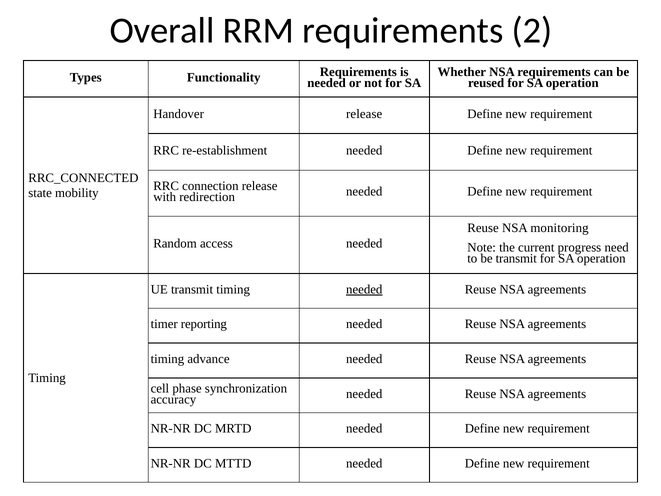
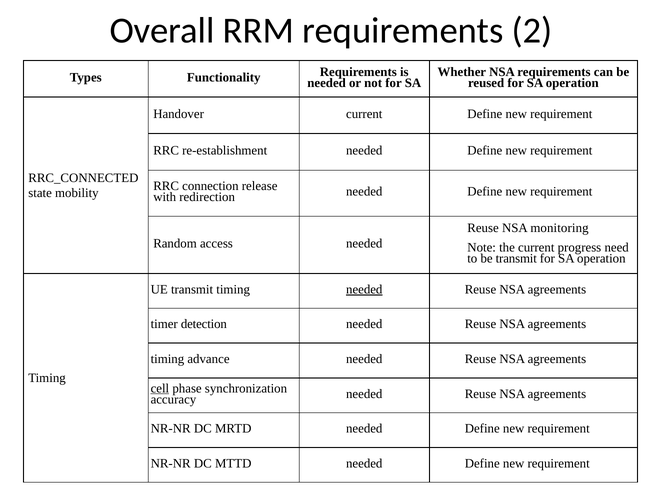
Handover release: release -> current (364, 114)
reporting: reporting -> detection (204, 324)
cell underline: none -> present (160, 388)
